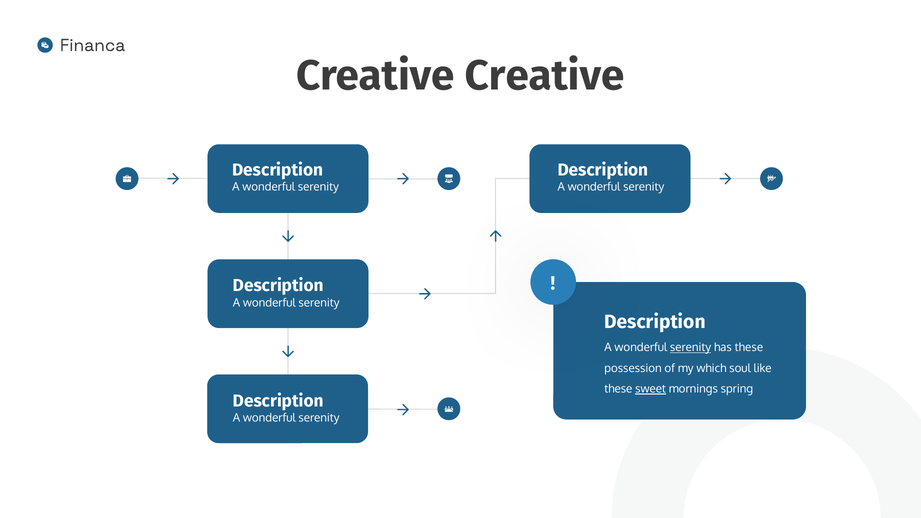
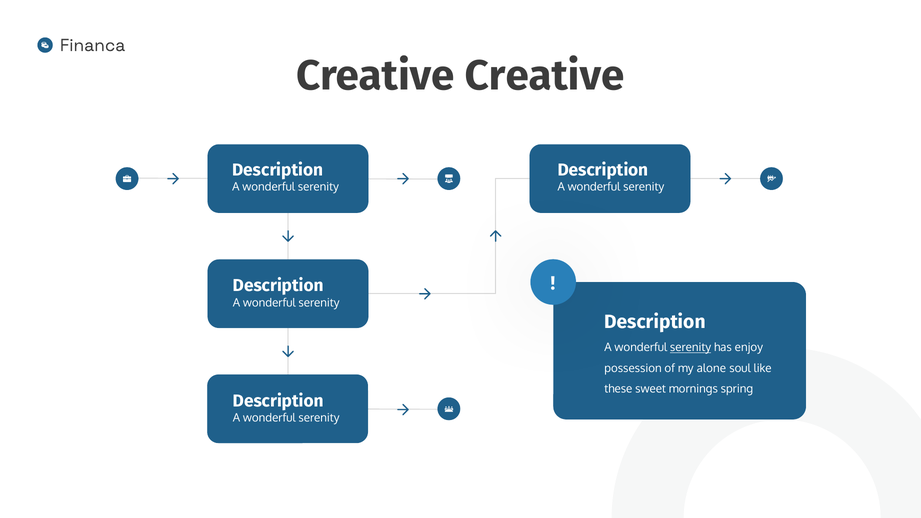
has these: these -> enjoy (749, 348)
which: which -> alone (711, 368)
sweet underline: present -> none (651, 389)
